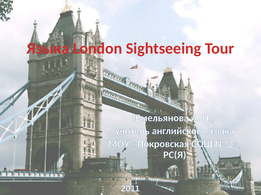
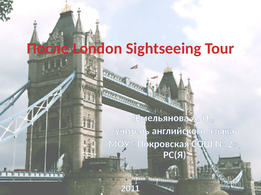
Языка: Языка -> После (48, 49)
